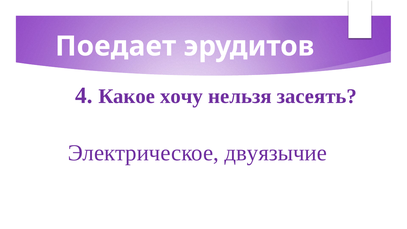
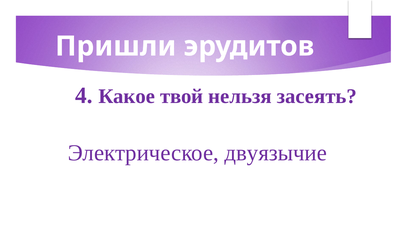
Поедает: Поедает -> Пришли (116, 46)
хочу: хочу -> твой (182, 96)
